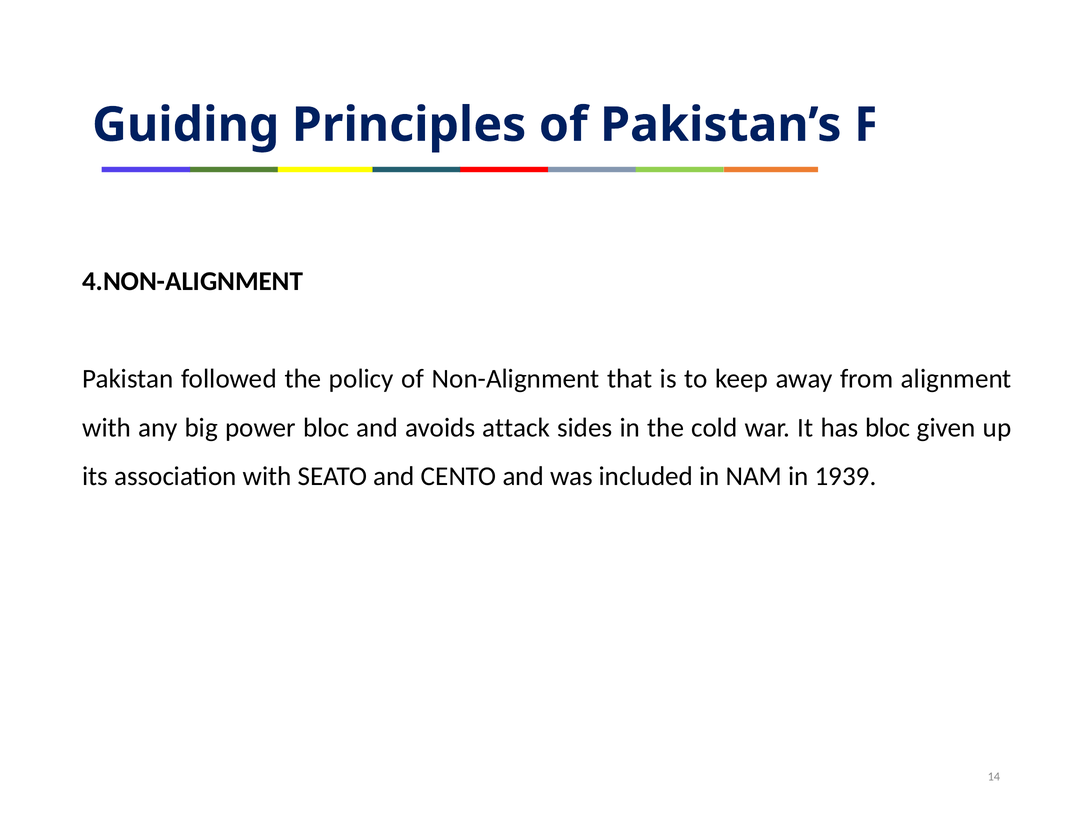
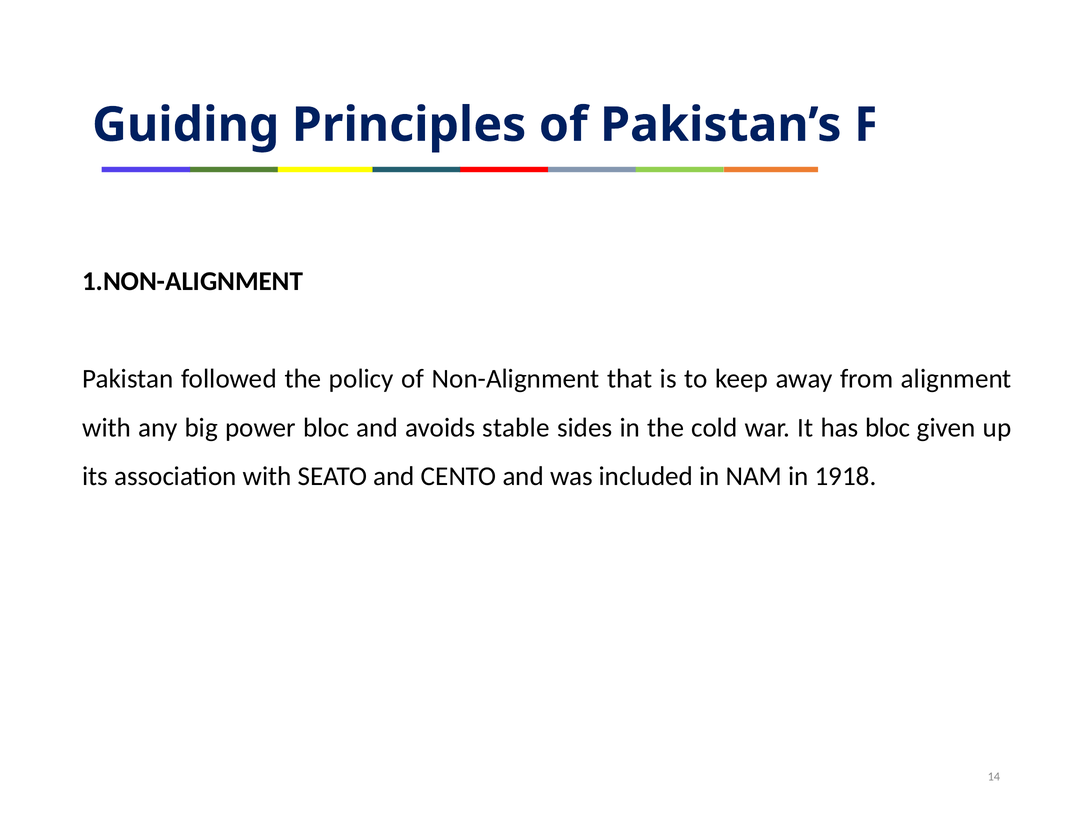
4.NON-ALIGNMENT: 4.NON-ALIGNMENT -> 1.NON-ALIGNMENT (193, 281)
attack: attack -> stable (516, 428)
1939: 1939 -> 1918 (846, 476)
